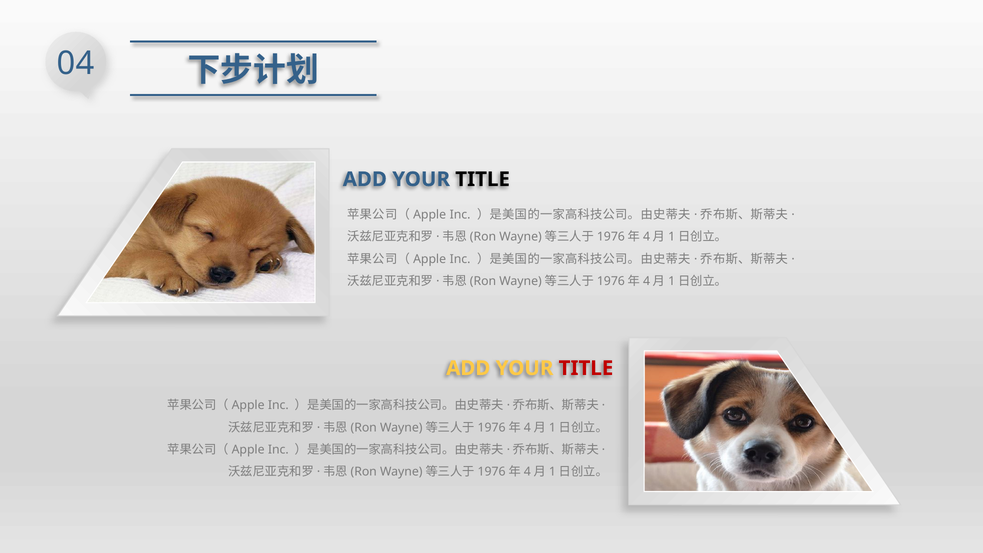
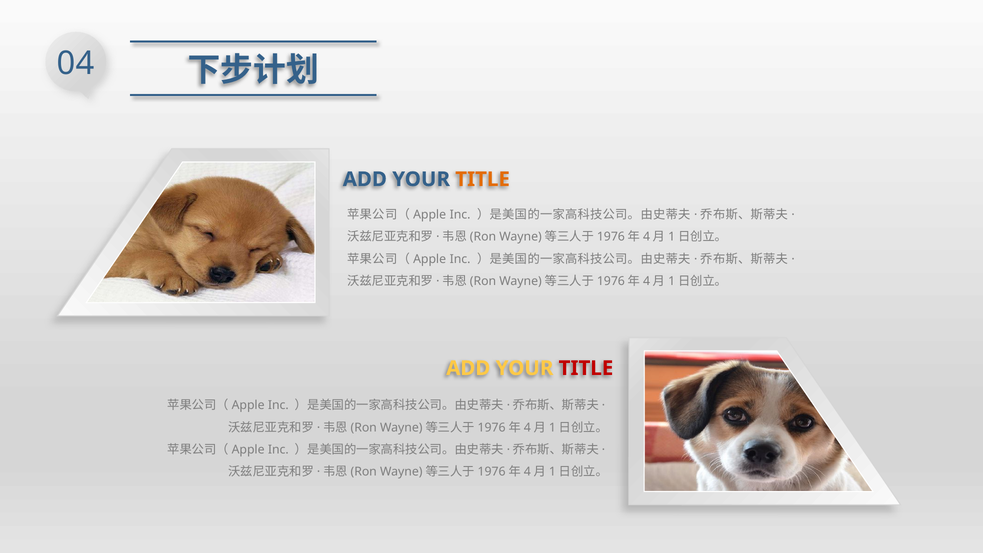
TITLE colour: black -> orange (483, 179)
